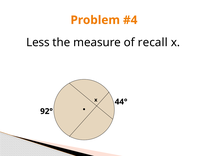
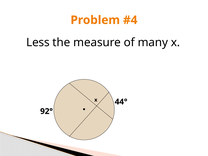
recall: recall -> many (153, 42)
